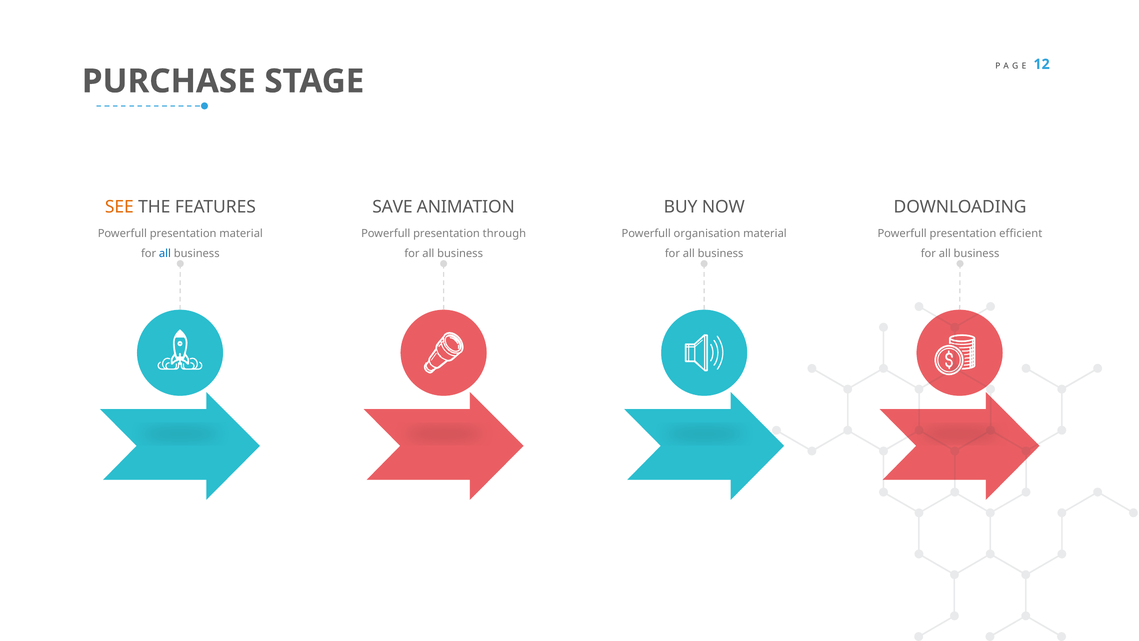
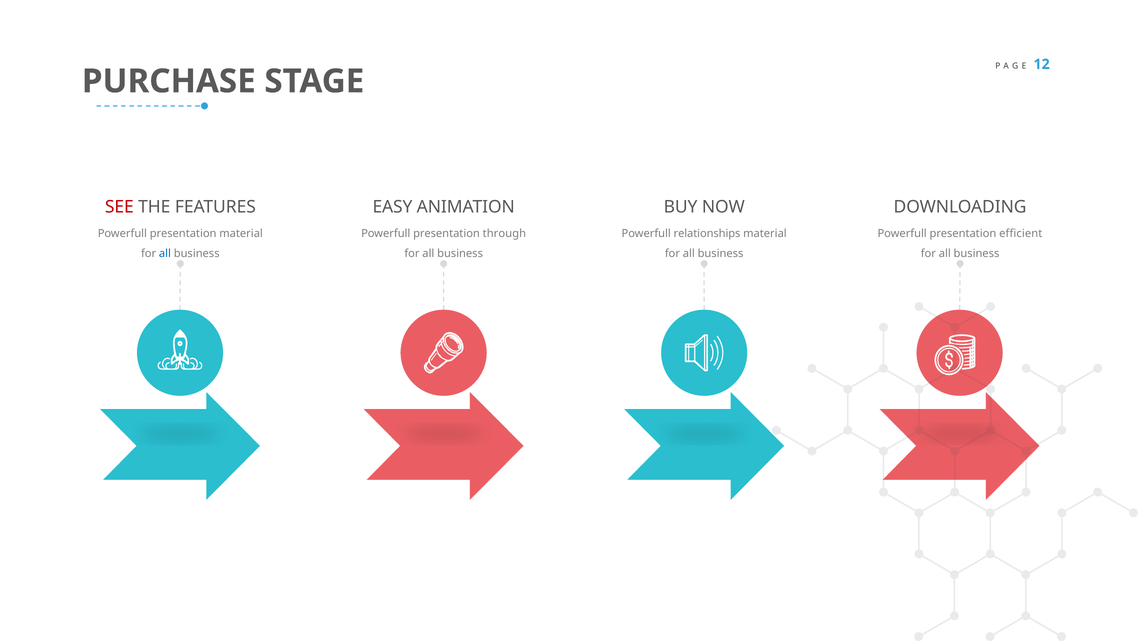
SEE colour: orange -> red (119, 207)
SAVE: SAVE -> EASY (392, 207)
organisation: organisation -> relationships (707, 233)
